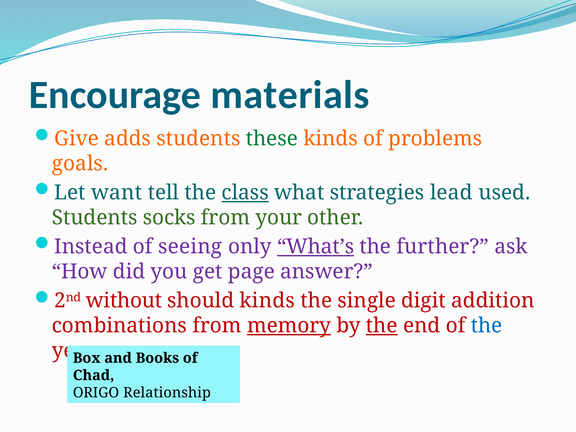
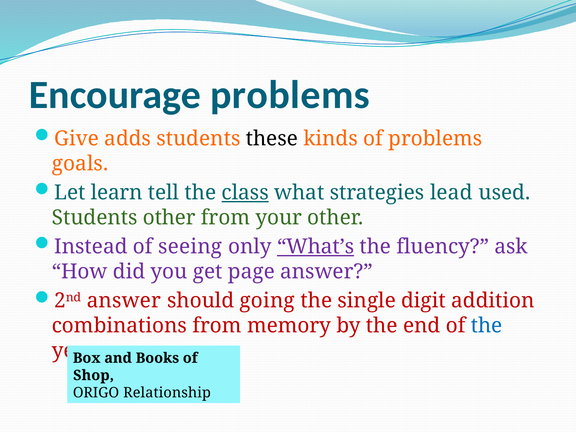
Encourage materials: materials -> problems (290, 95)
these colour: green -> black (272, 139)
want: want -> learn (117, 193)
Students socks: socks -> other (169, 218)
further: further -> fluency (443, 247)
2nd without: without -> answer (124, 301)
should kinds: kinds -> going (267, 301)
memory underline: present -> none (289, 326)
the underline: present -> none (382, 326)
Chad: Chad -> Shop (94, 375)
